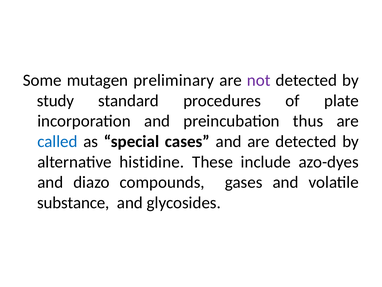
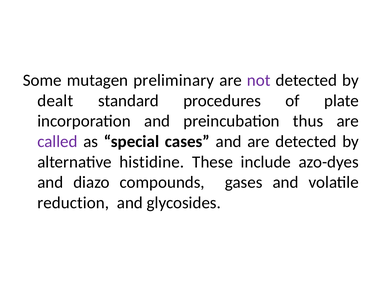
study: study -> dealt (55, 101)
called colour: blue -> purple (57, 141)
substance: substance -> reduction (73, 202)
